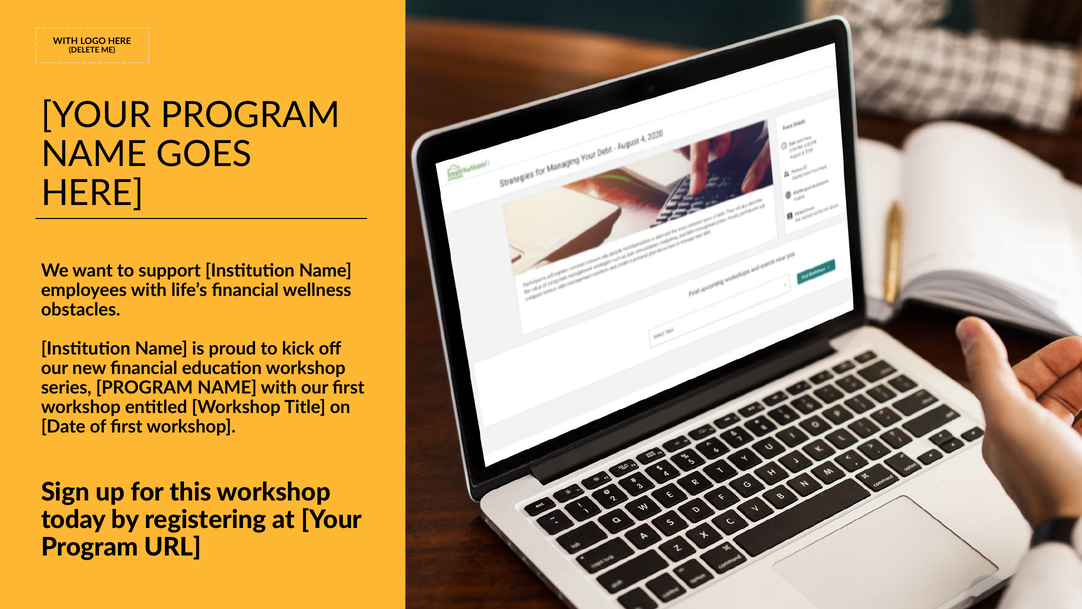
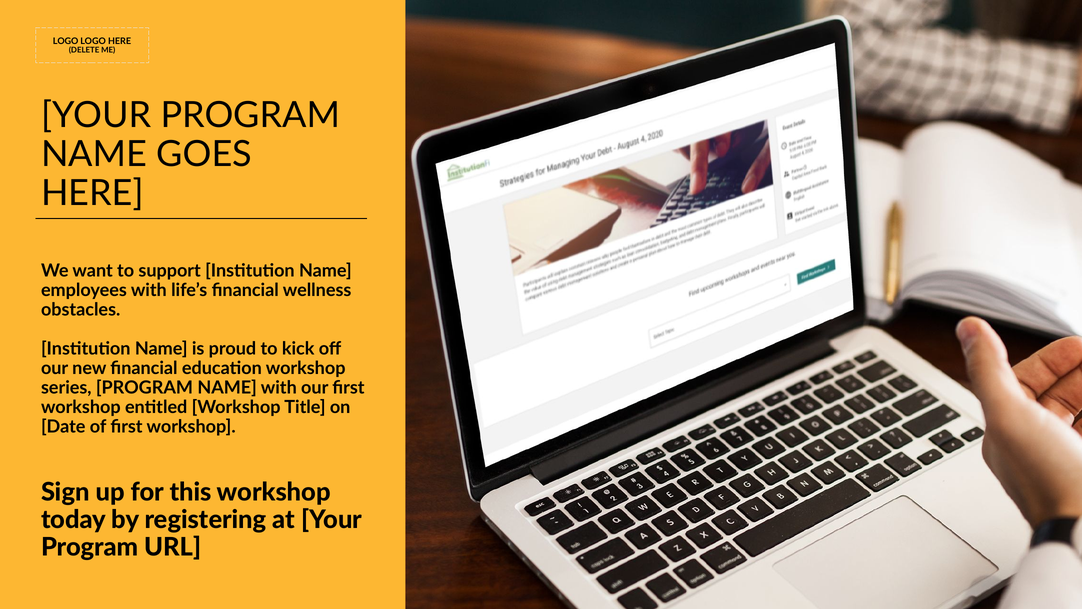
WITH: WITH -> LOGO (66, 41)
